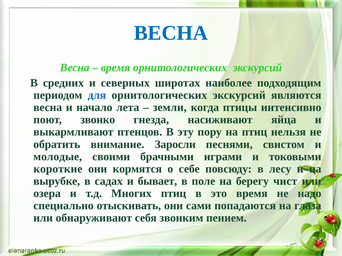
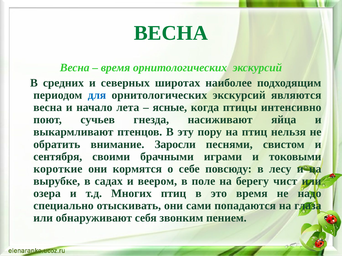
ВЕСНА colour: blue -> green (171, 33)
земли: земли -> ясные (170, 108)
звонко: звонко -> сучьев (98, 120)
молодые: молодые -> сентября (58, 157)
бывает: бывает -> веером (157, 181)
